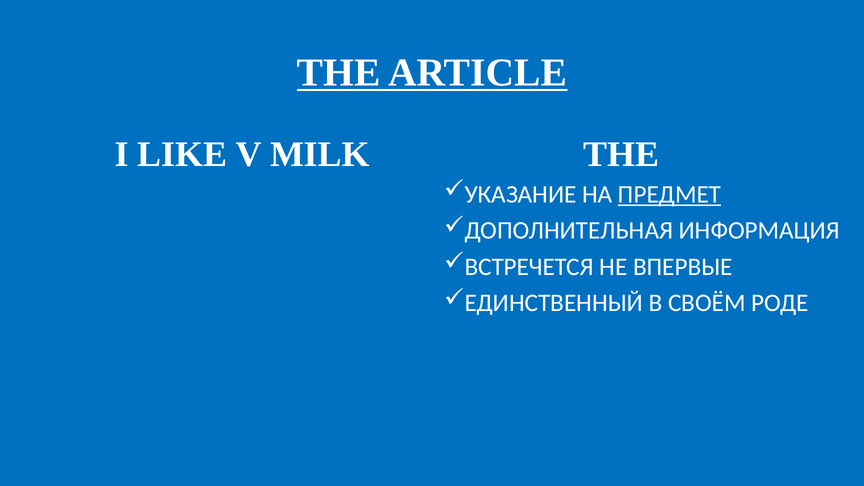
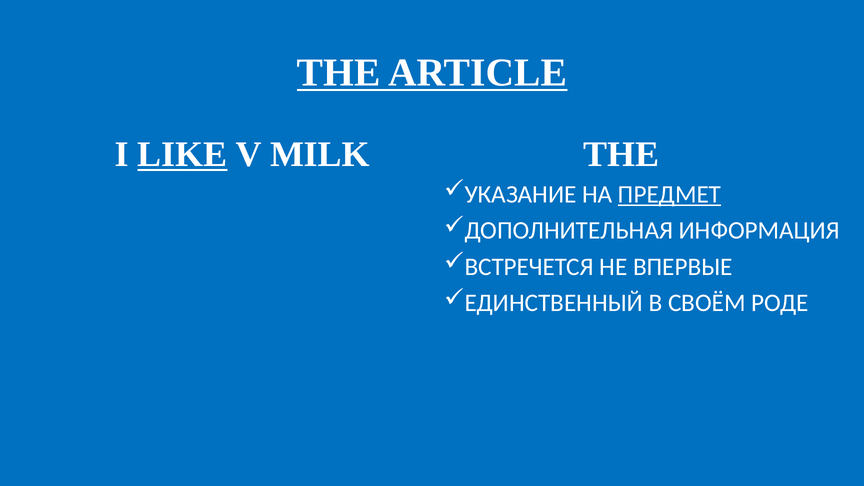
LIKE underline: none -> present (182, 155)
